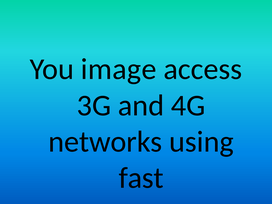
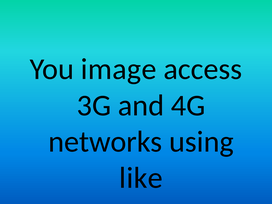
fast: fast -> like (141, 178)
